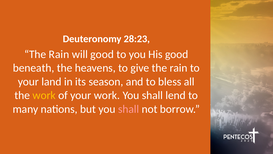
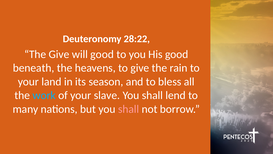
28:23: 28:23 -> 28:22 (137, 39)
Rain: Rain -> Give (59, 54)
work colour: yellow -> light blue (44, 95)
your work: work -> slave (107, 95)
